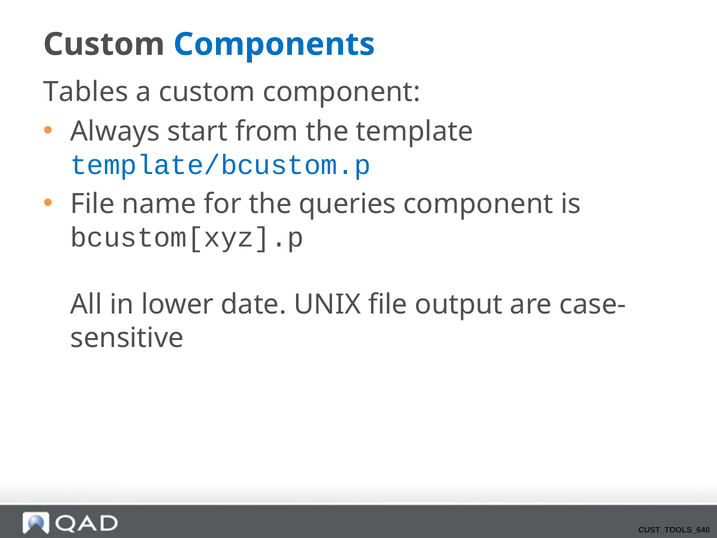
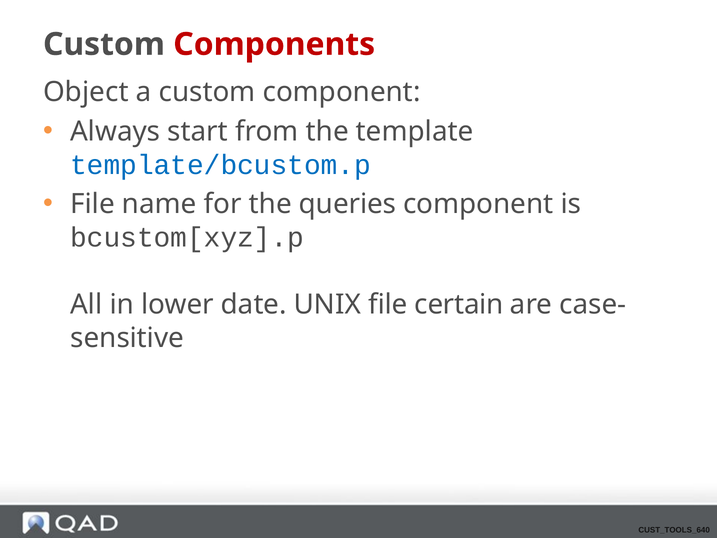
Components colour: blue -> red (274, 44)
Tables: Tables -> Object (86, 92)
output: output -> certain (459, 304)
